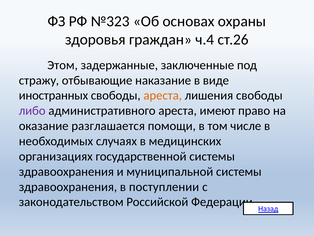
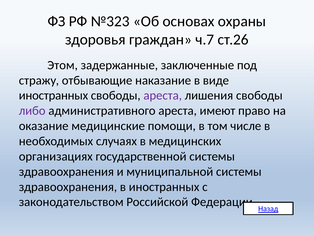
ч.4: ч.4 -> ч.7 (205, 40)
ареста colour: orange -> purple (163, 95)
разглашается: разглашается -> медицинские (108, 126)
в поступлении: поступлении -> иностранных (164, 186)
